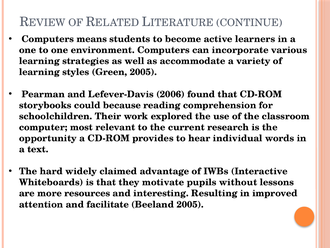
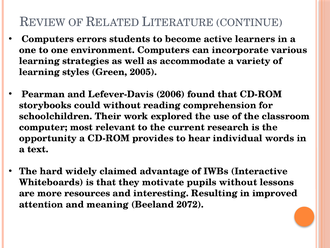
means: means -> errors (92, 39)
could because: because -> without (122, 105)
facilitate: facilitate -> meaning (108, 204)
Beeland 2005: 2005 -> 2072 (190, 204)
